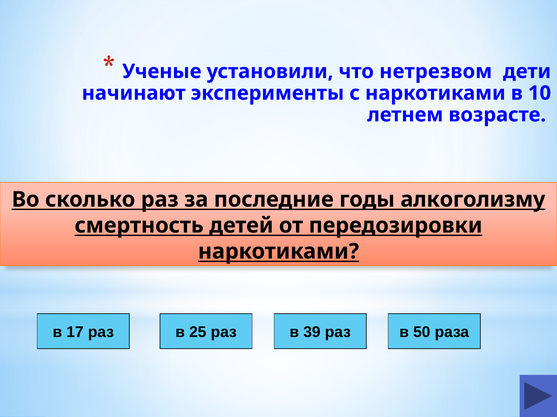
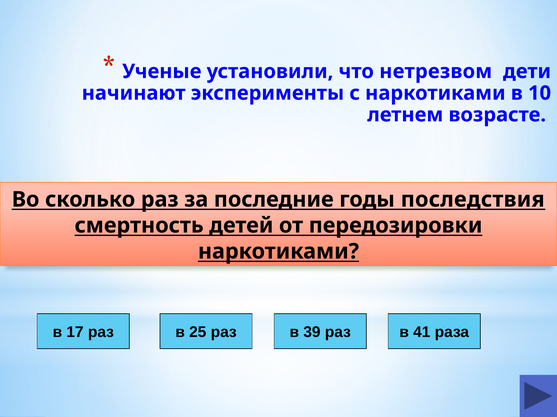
алкоголизму: алкоголизму -> последствия (473, 200)
50: 50 -> 41 (422, 333)
